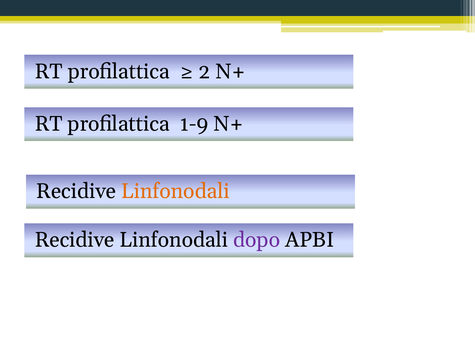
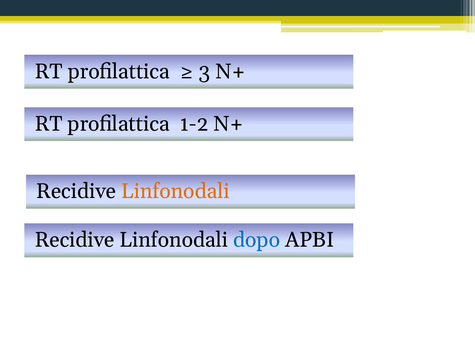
2: 2 -> 3 (204, 71)
1-9: 1-9 -> 1-2 (194, 124)
dopo colour: purple -> blue (257, 239)
